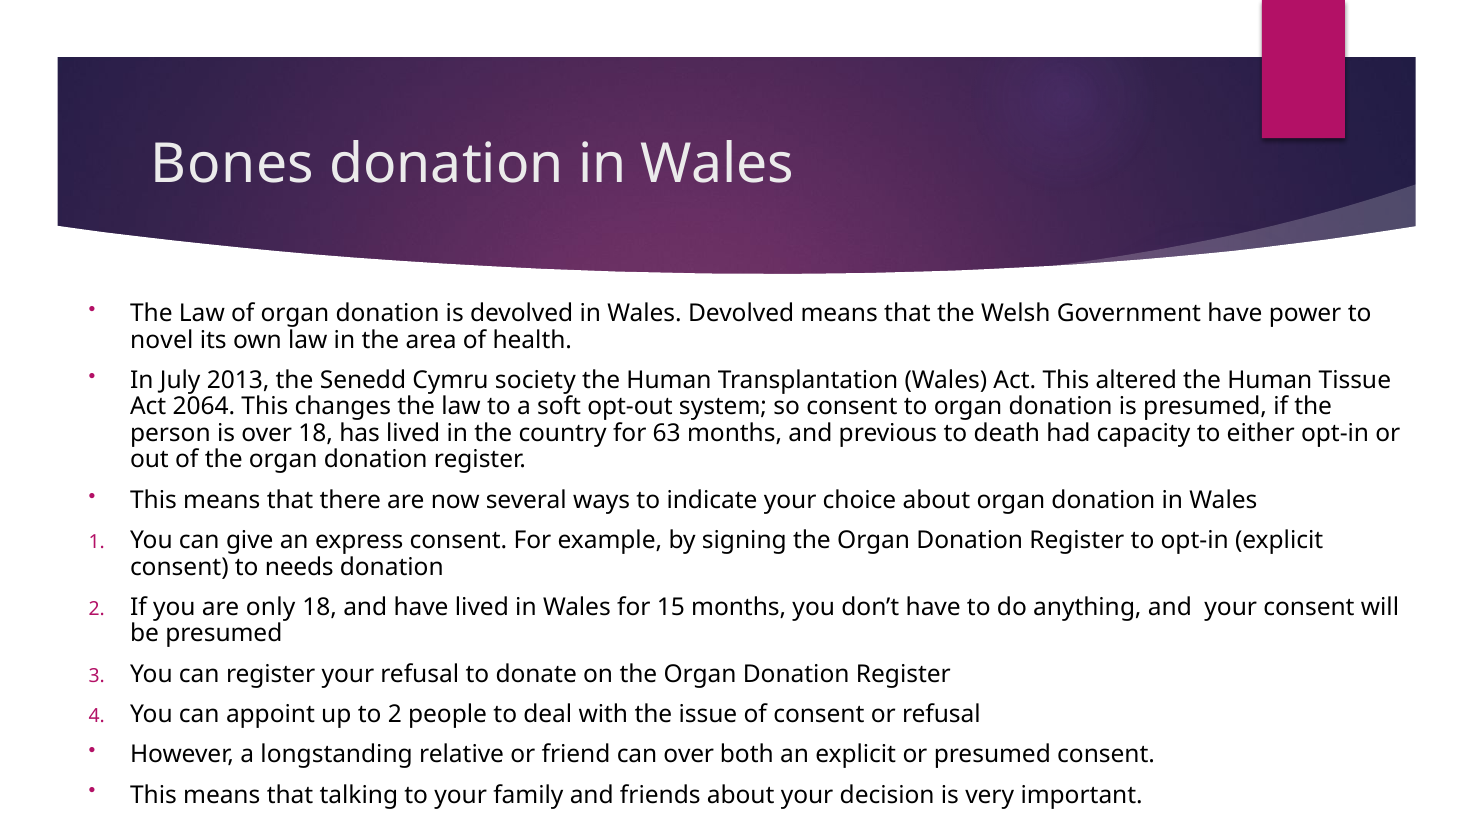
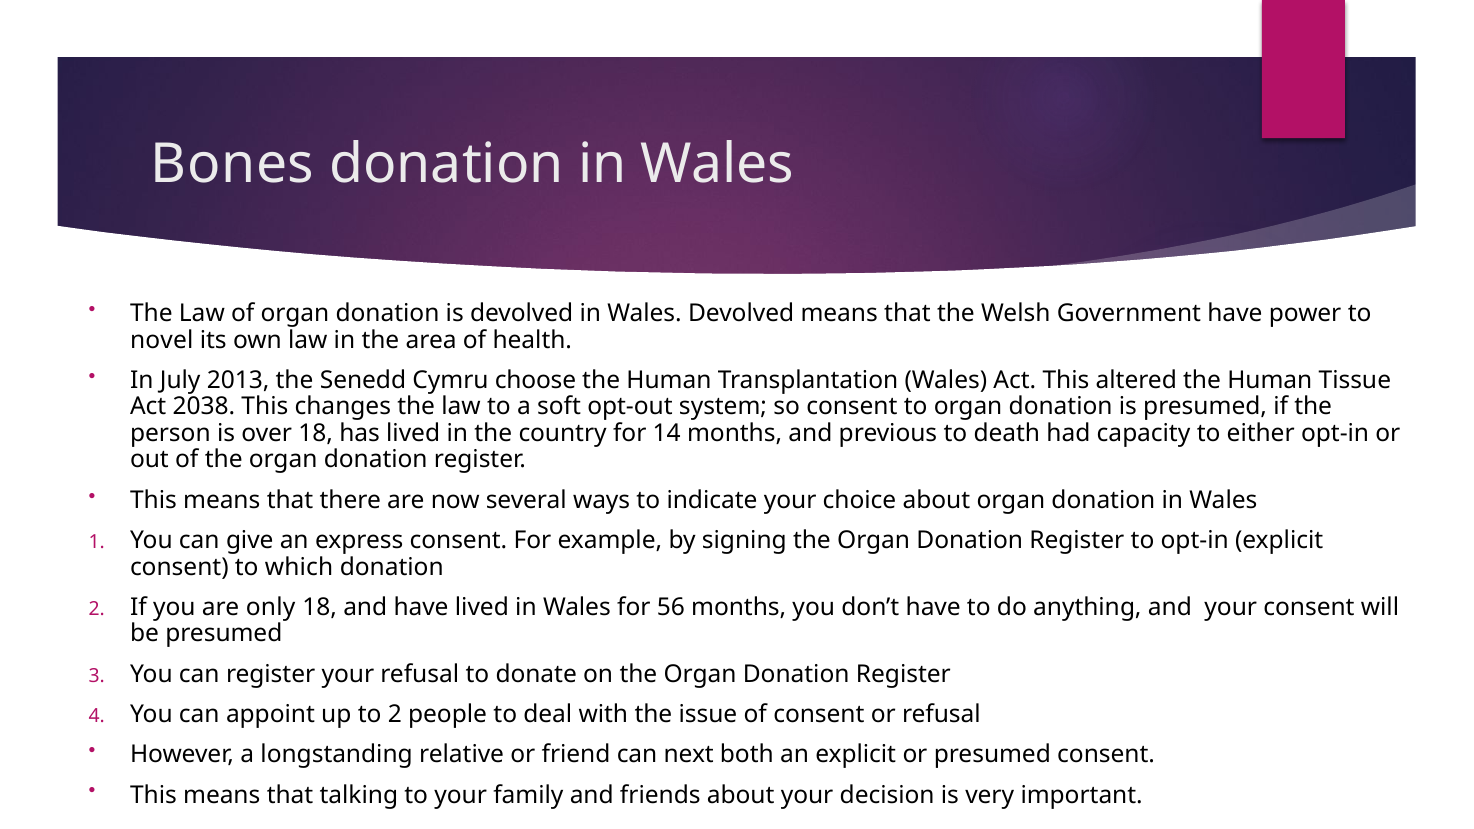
society: society -> choose (535, 380)
2064: 2064 -> 2038 (204, 407)
63: 63 -> 14 (667, 433)
needs: needs -> which (299, 567)
15: 15 -> 56 (671, 607)
can over: over -> next (689, 755)
